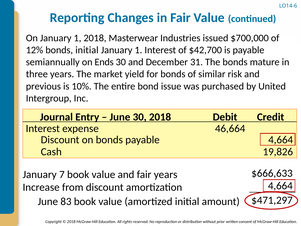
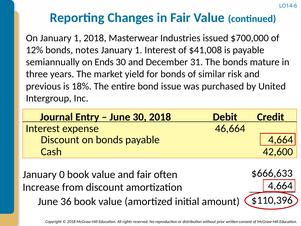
bonds initial: initial -> notes (87, 50)
$42,700: $42,700 -> $41,008 (205, 50)
10%: 10% -> 18% (82, 86)
19,826: 19,826 -> 42,600 (278, 152)
7: 7 -> 0 (62, 174)
fair years: years -> often (166, 174)
83: 83 -> 36 (66, 201)
$471,297: $471,297 -> $110,396 (272, 200)
